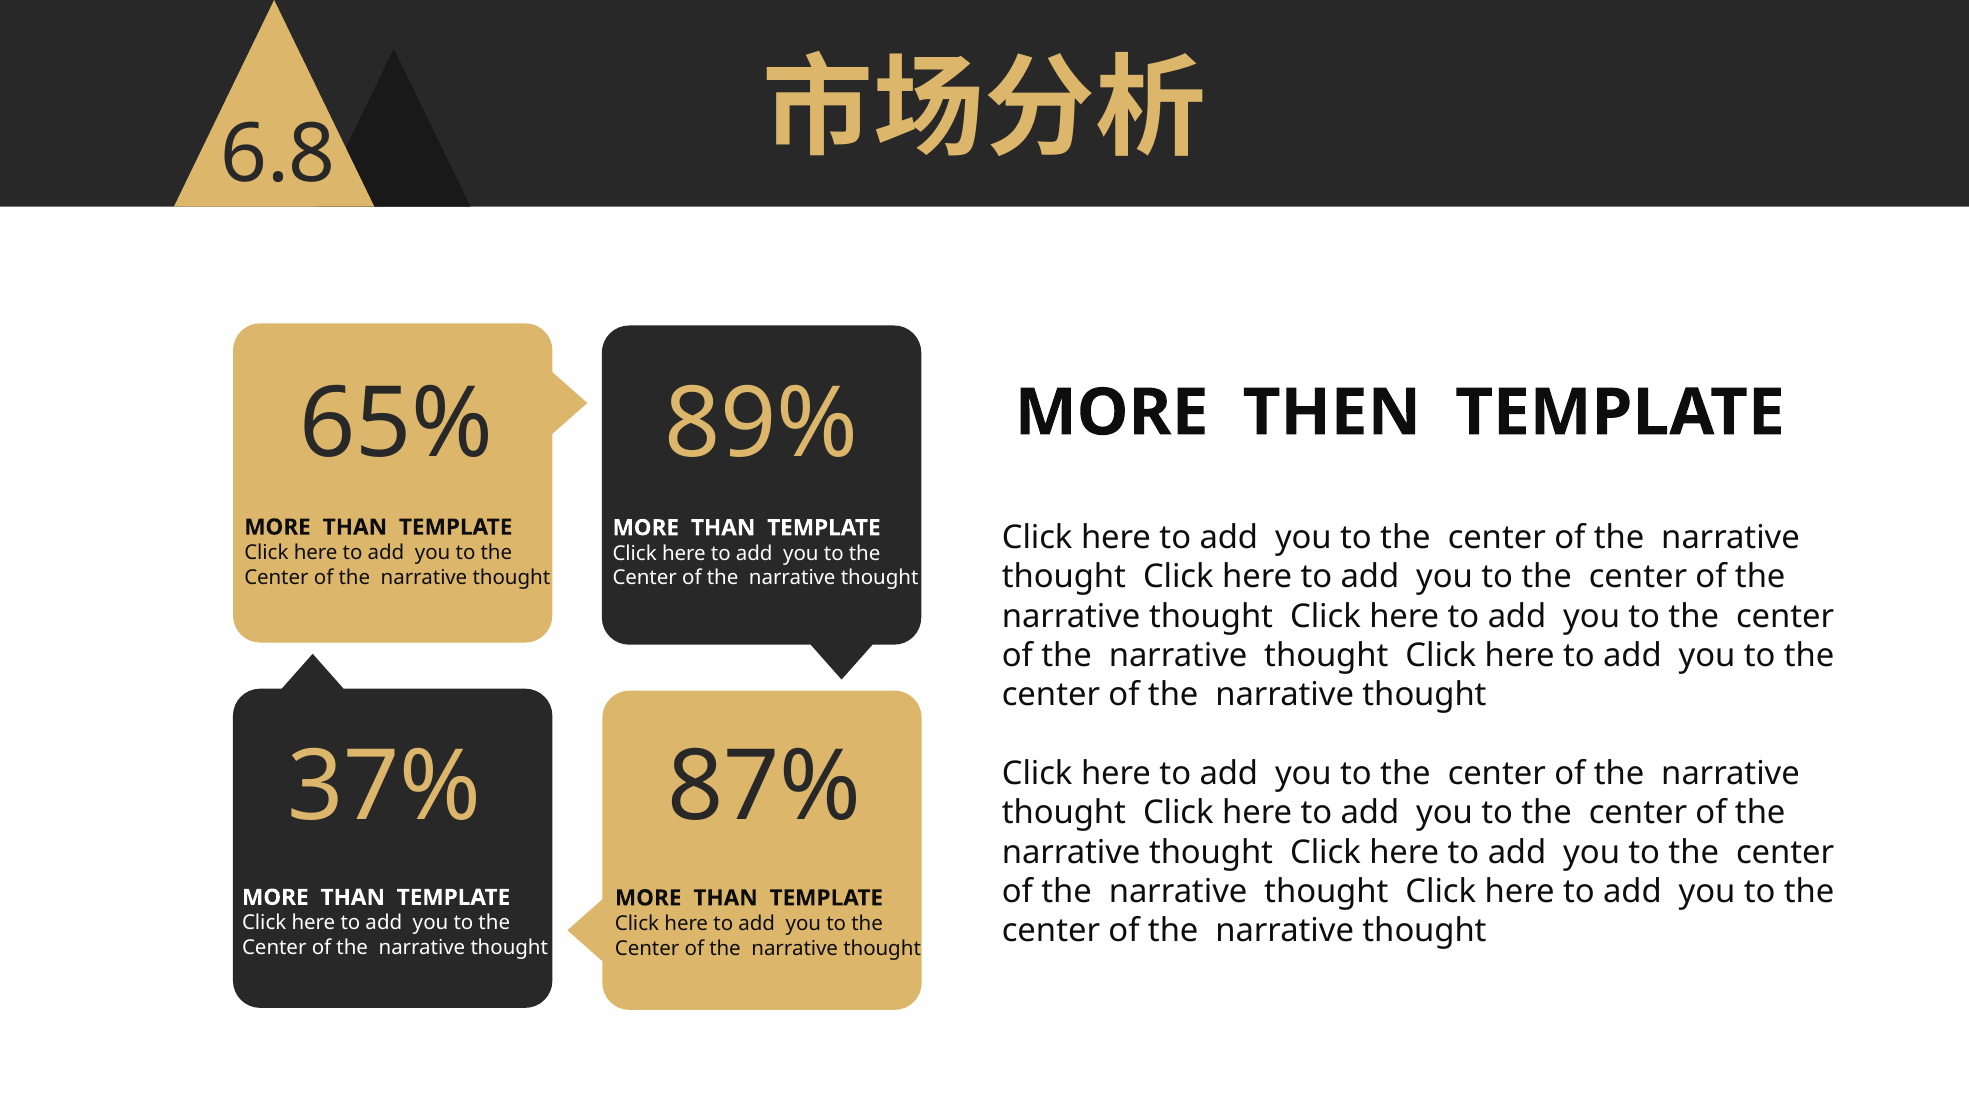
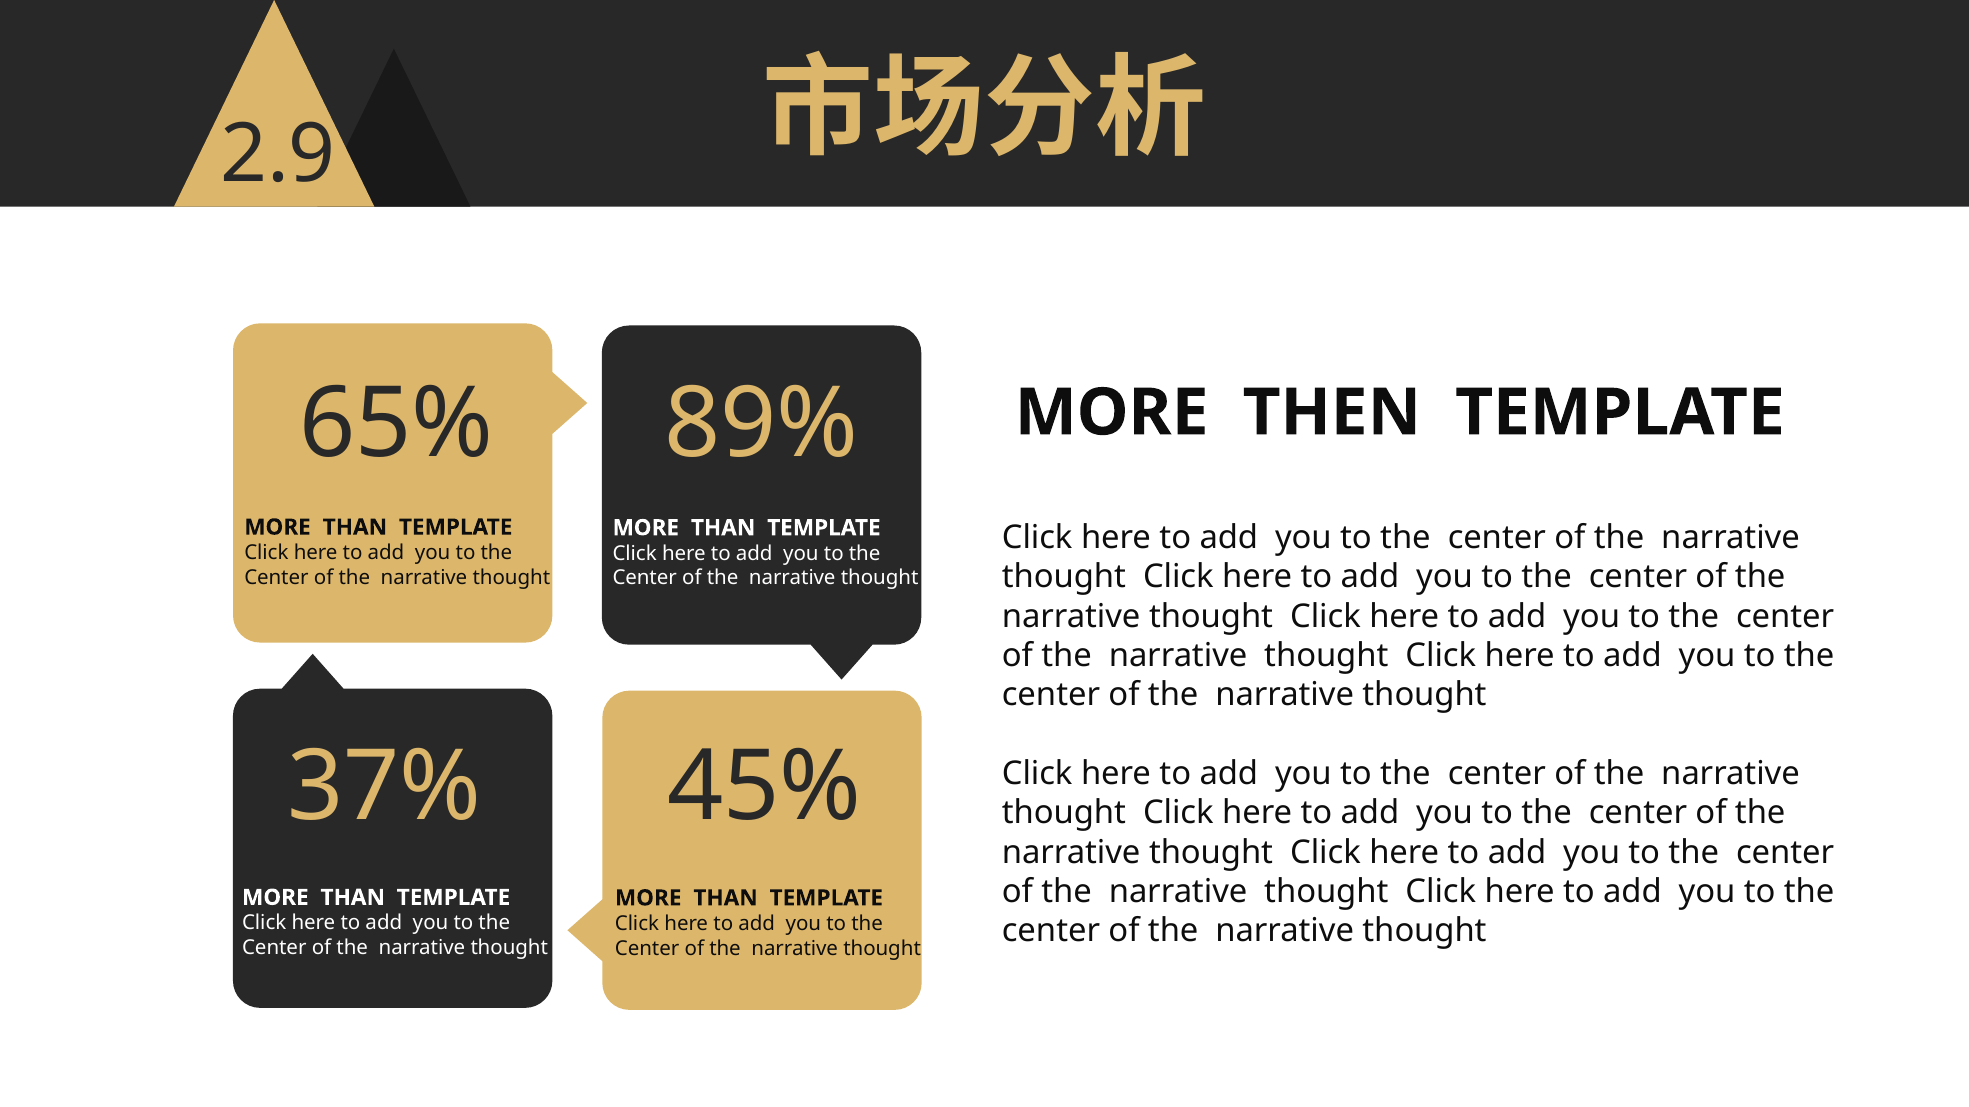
6.8: 6.8 -> 2.9 (278, 155)
87%: 87% -> 45% (764, 787)
